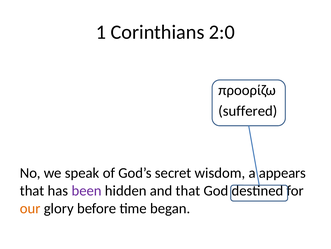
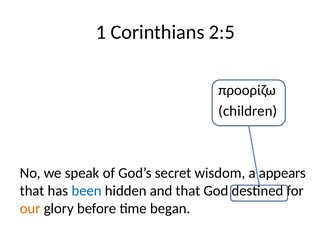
2:0: 2:0 -> 2:5 (222, 32)
suffered: suffered -> children (248, 111)
been colour: purple -> blue (87, 190)
